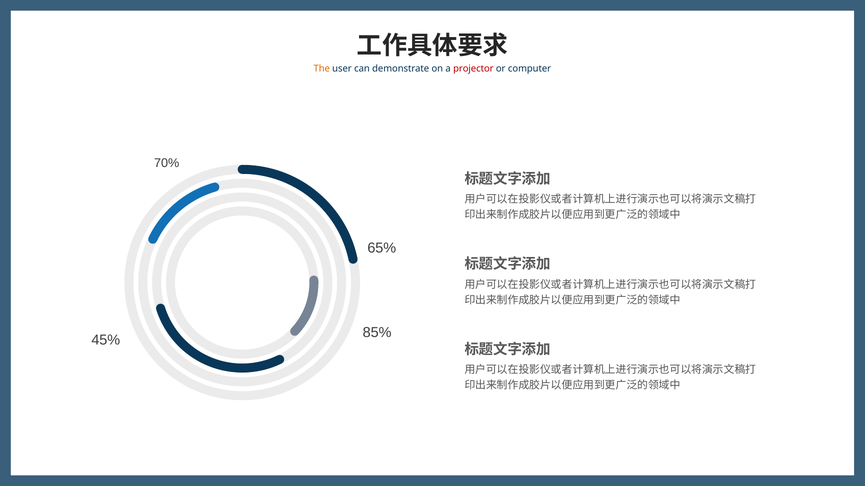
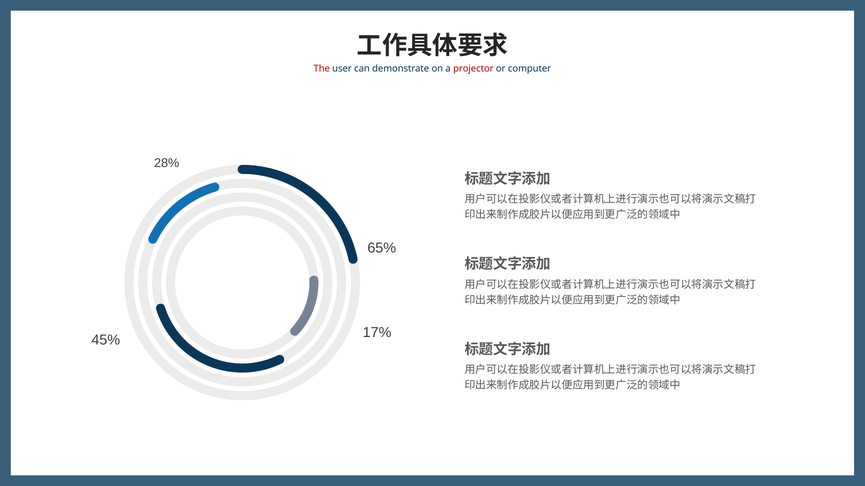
The colour: orange -> red (322, 68)
70%: 70% -> 28% (167, 163)
85%: 85% -> 17% (377, 333)
